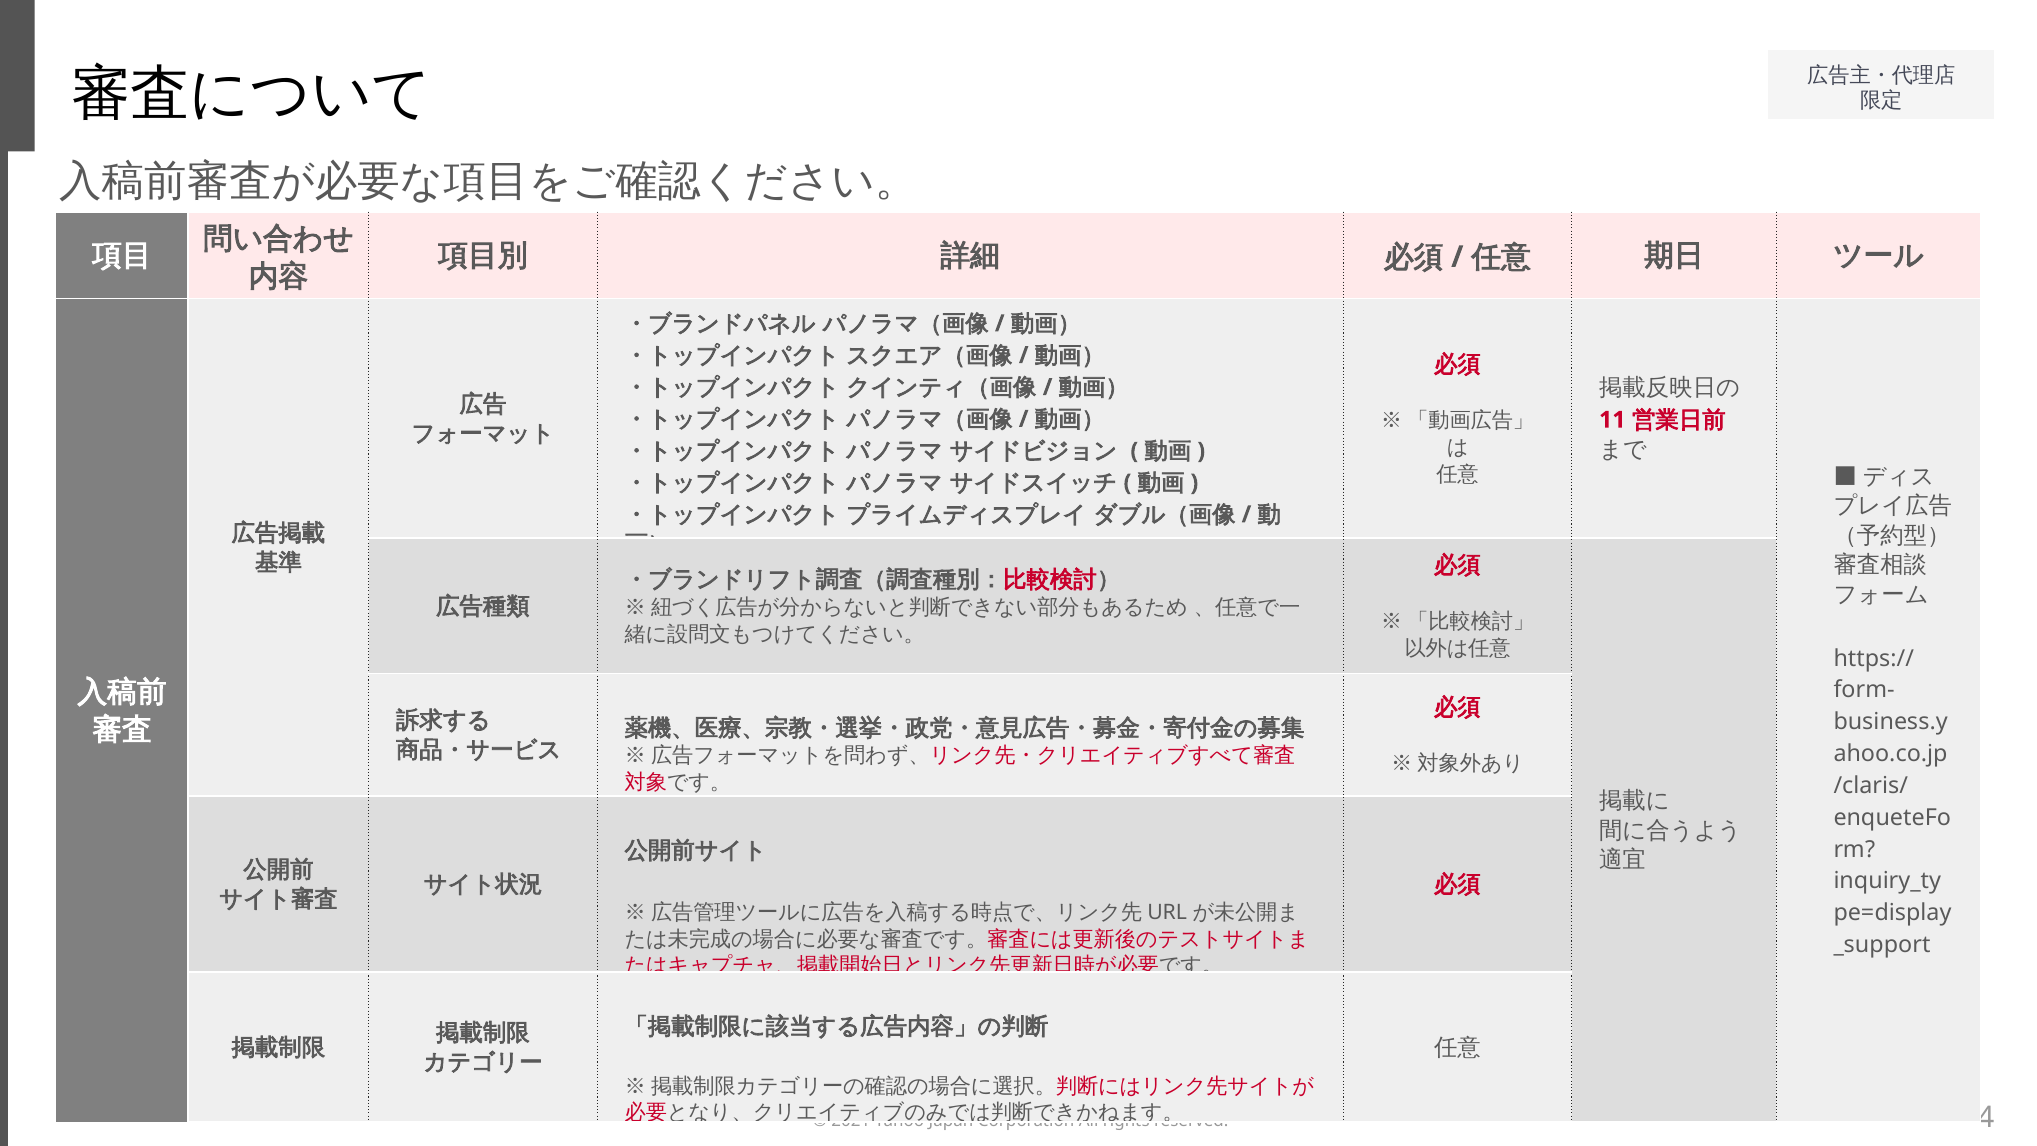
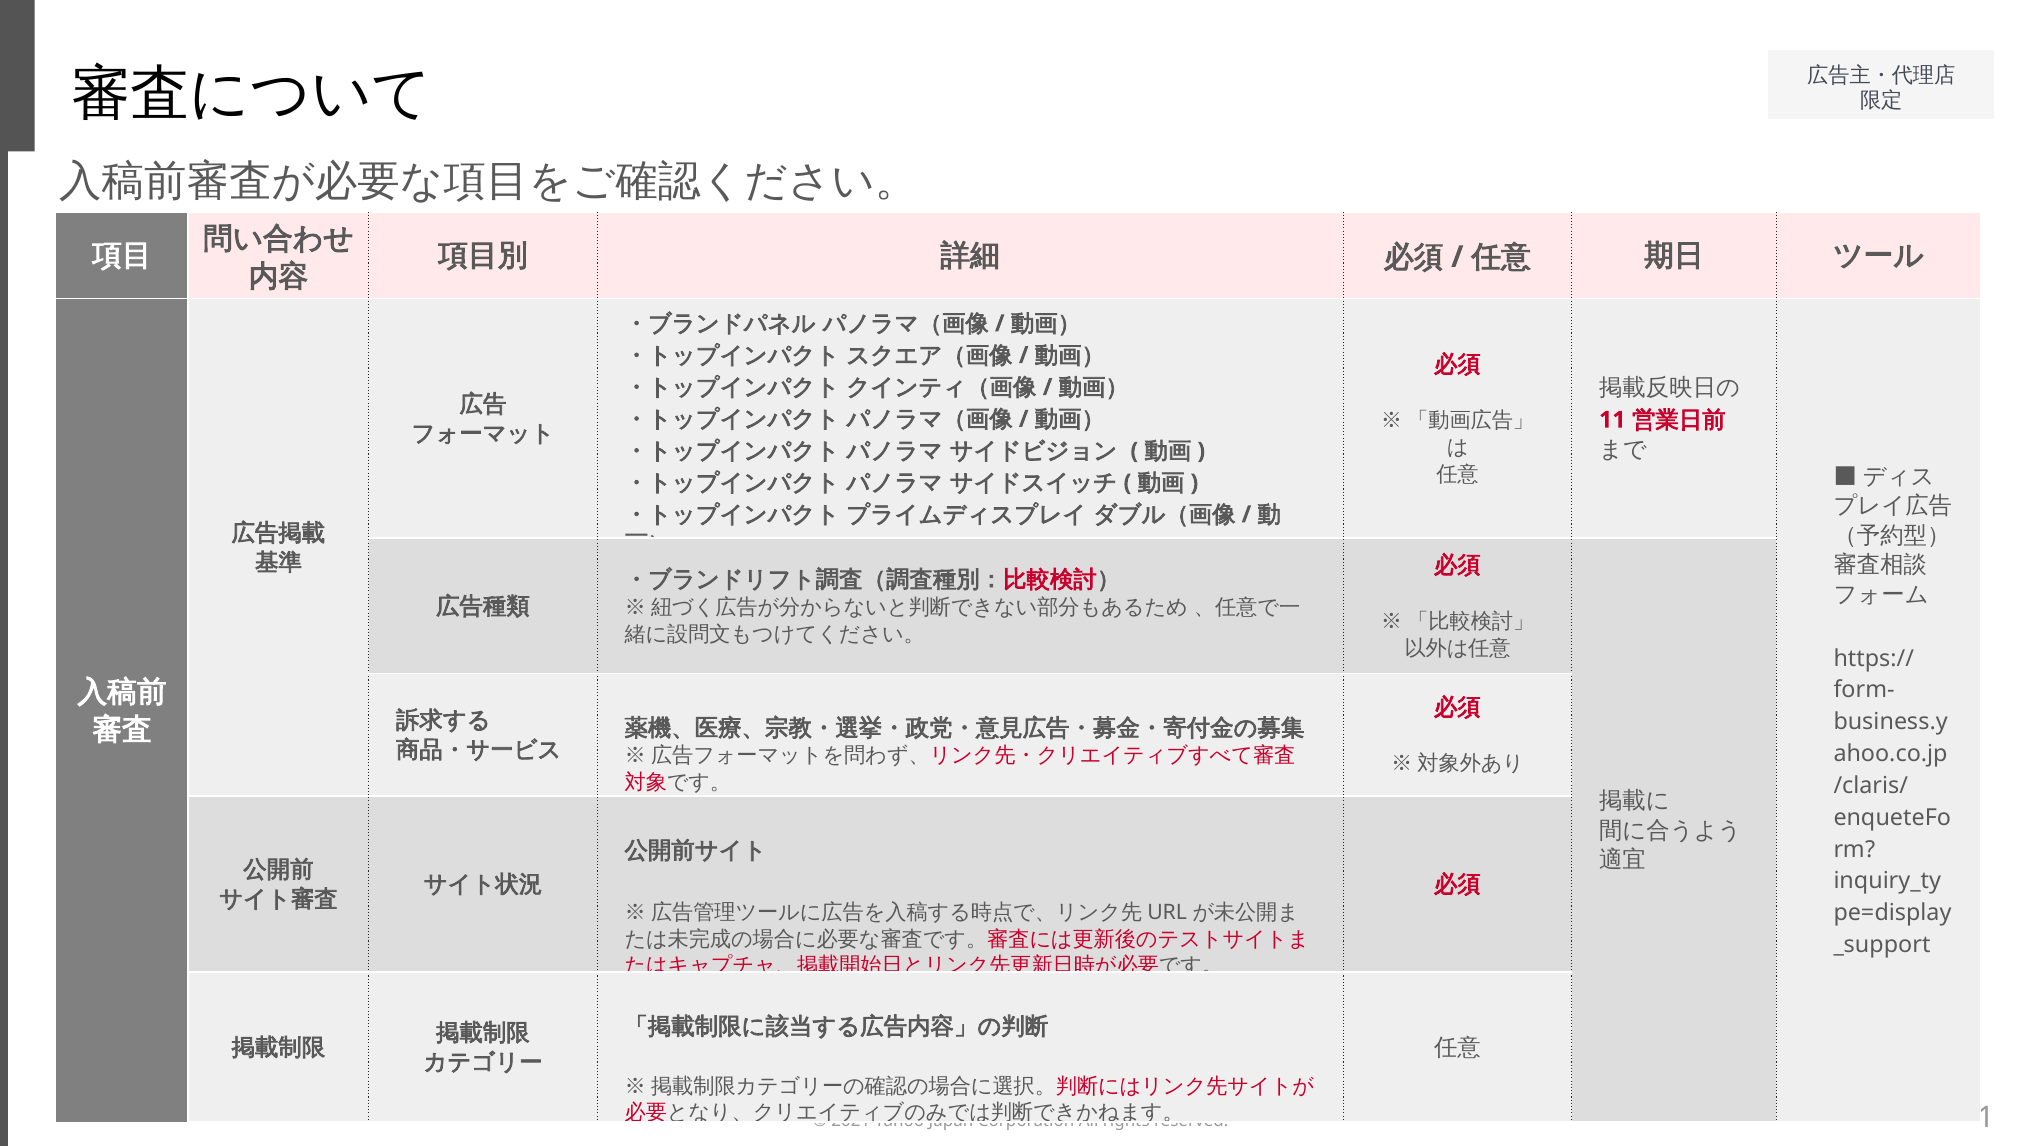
4: 4 -> 1 (1986, 1118)
